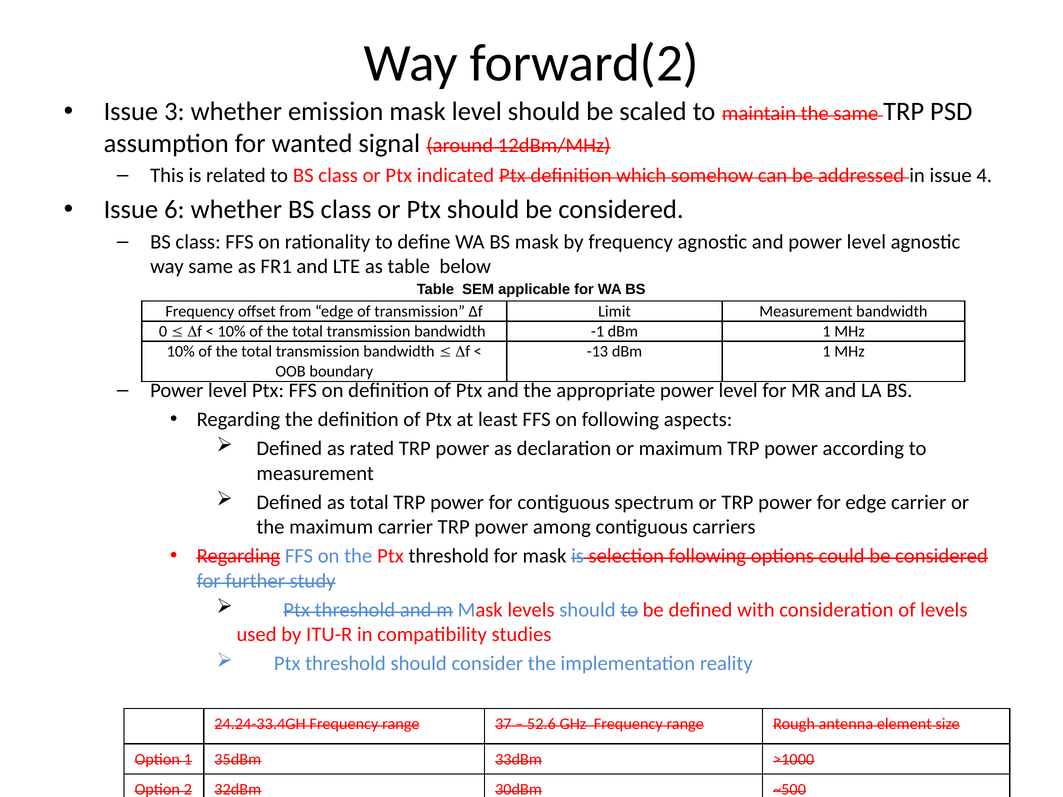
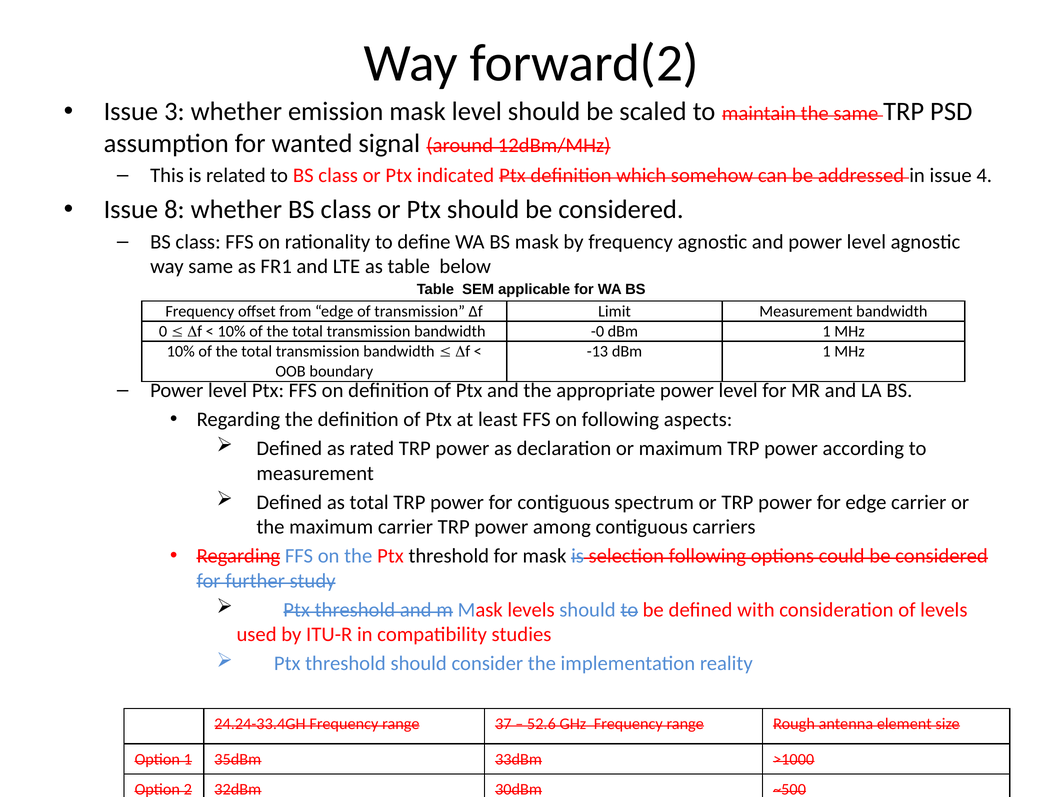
6: 6 -> 8 (174, 210)
-1: -1 -> -0 (598, 332)
